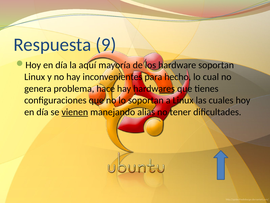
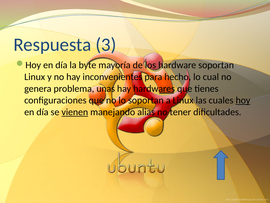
9: 9 -> 3 (106, 45)
aquí: aquí -> byte (87, 65)
hace: hace -> unas (106, 88)
hoy underline: none -> present (243, 100)
